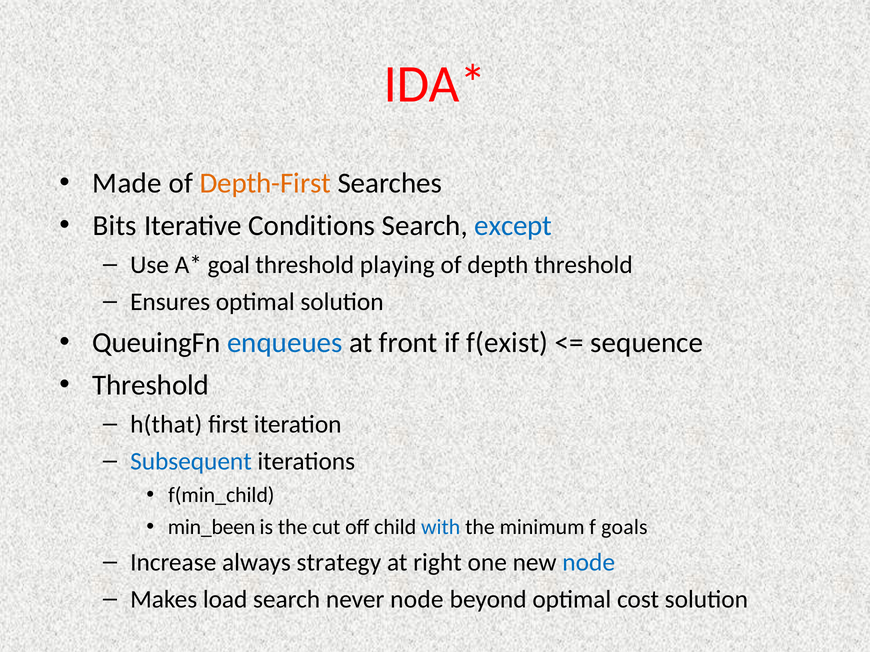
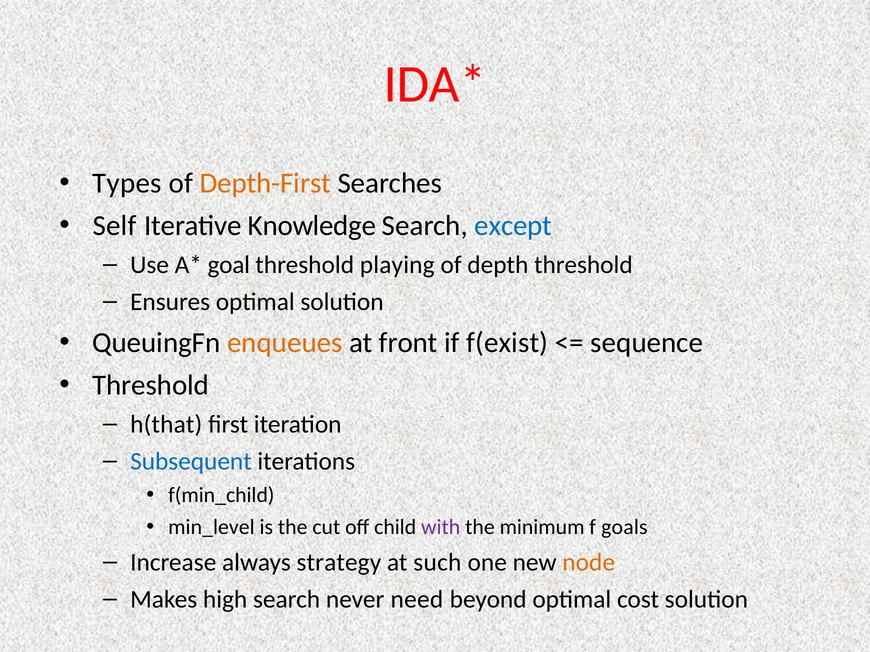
Made: Made -> Types (127, 183)
Bits: Bits -> Self (115, 226)
Conditions: Conditions -> Knowledge (312, 226)
enqueues colour: blue -> orange (285, 343)
min_been: min_been -> min_level (211, 527)
with colour: blue -> purple (441, 527)
right: right -> such (437, 563)
node colour: blue -> orange (589, 563)
load: load -> high (225, 600)
never node: node -> need (417, 600)
